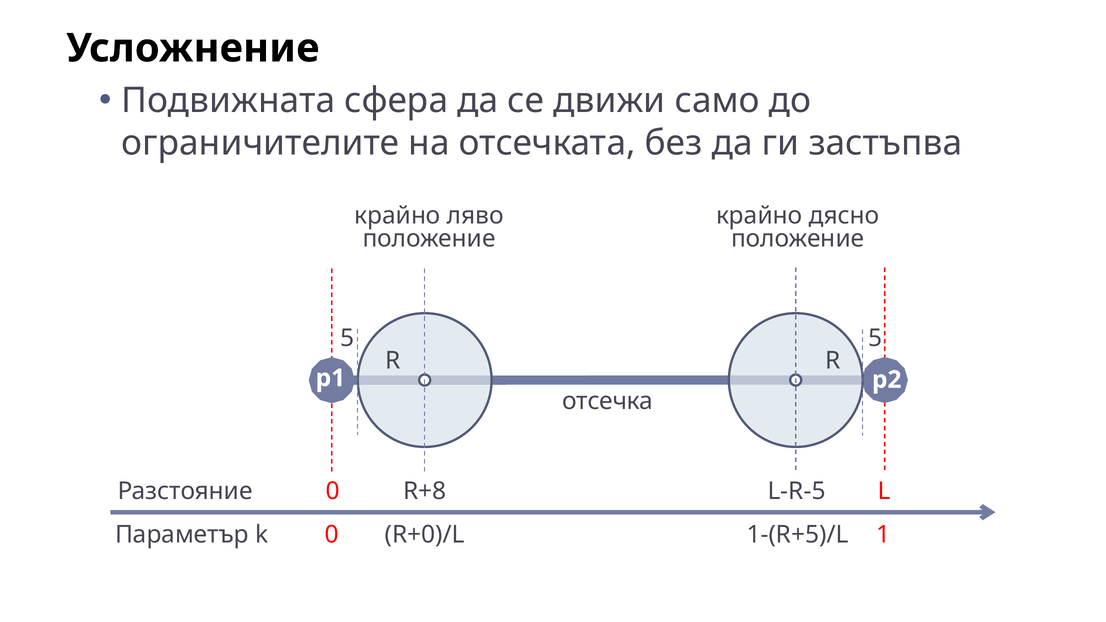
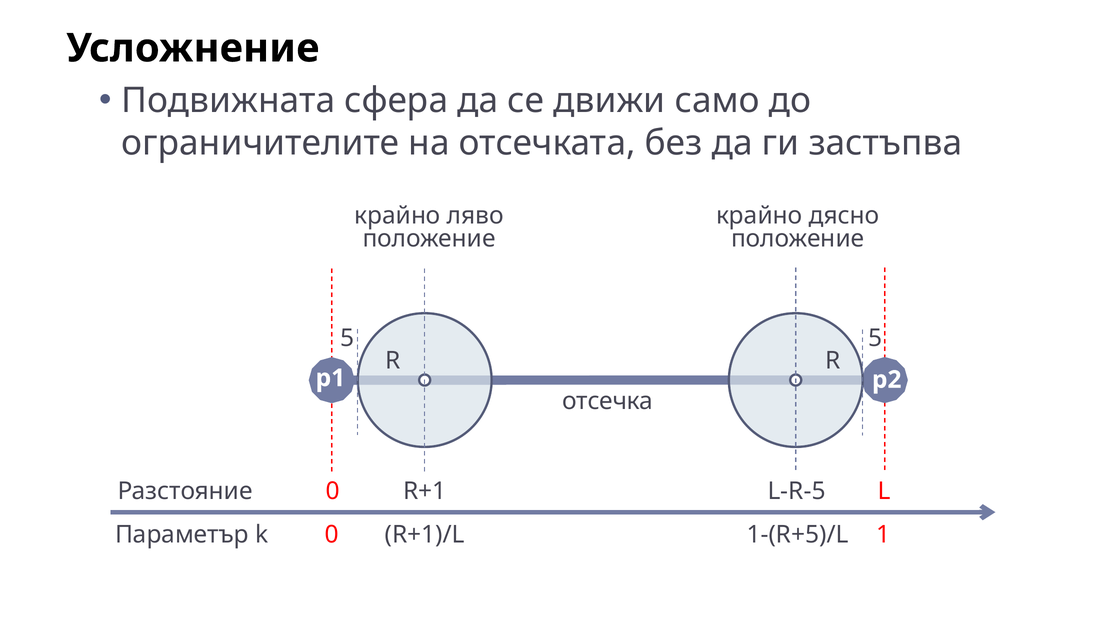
R+8: R+8 -> R+1 (425, 491)
R+0)/L: R+0)/L -> R+1)/L (425, 535)
